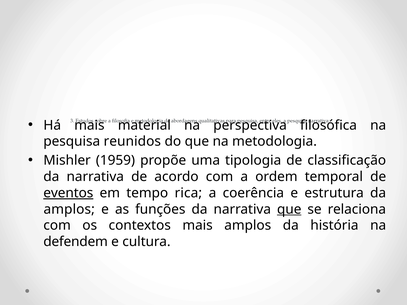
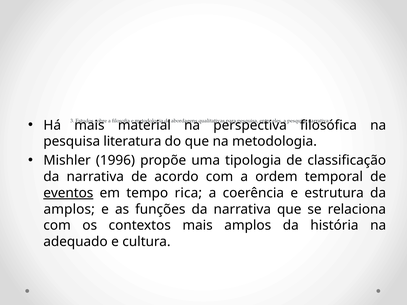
reunidos: reunidos -> literatura (132, 142)
1959: 1959 -> 1996 (115, 161)
que underline: present -> none (289, 209)
defendem: defendem -> adequado (76, 242)
